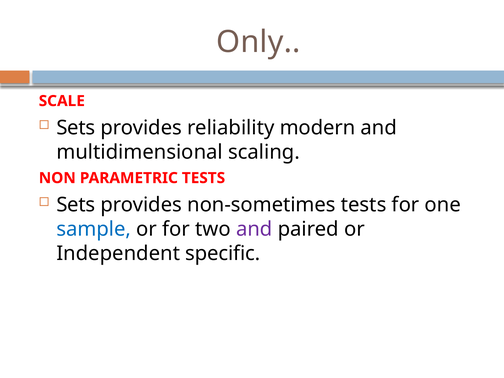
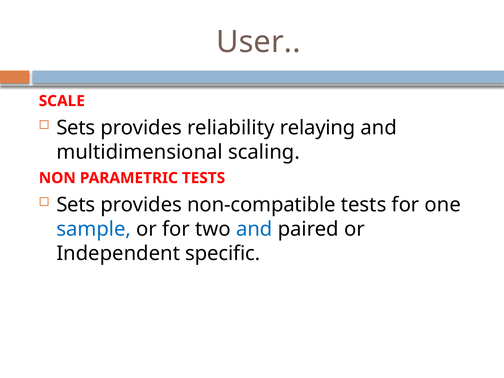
Only: Only -> User (258, 42)
modern: modern -> relaying (318, 128)
non-sometimes: non-sometimes -> non-compatible (261, 205)
and colour: purple -> blue (254, 229)
